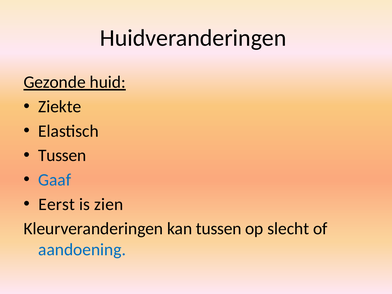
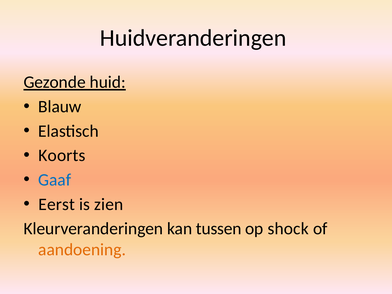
Ziekte: Ziekte -> Blauw (60, 107)
Tussen: Tussen -> Koorts (62, 155)
slecht: slecht -> shock (288, 229)
aandoening colour: blue -> orange (82, 250)
